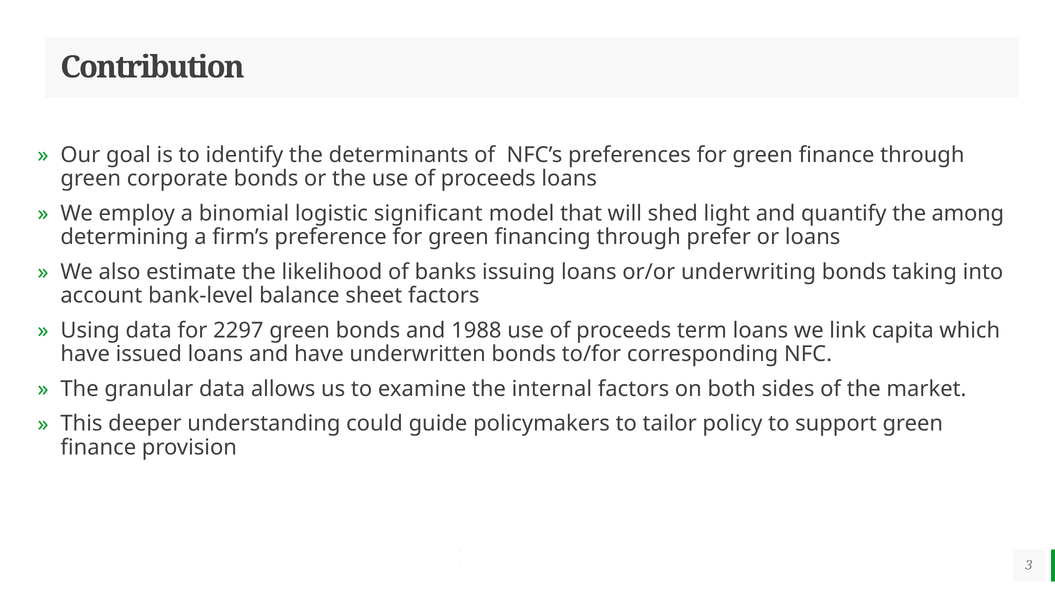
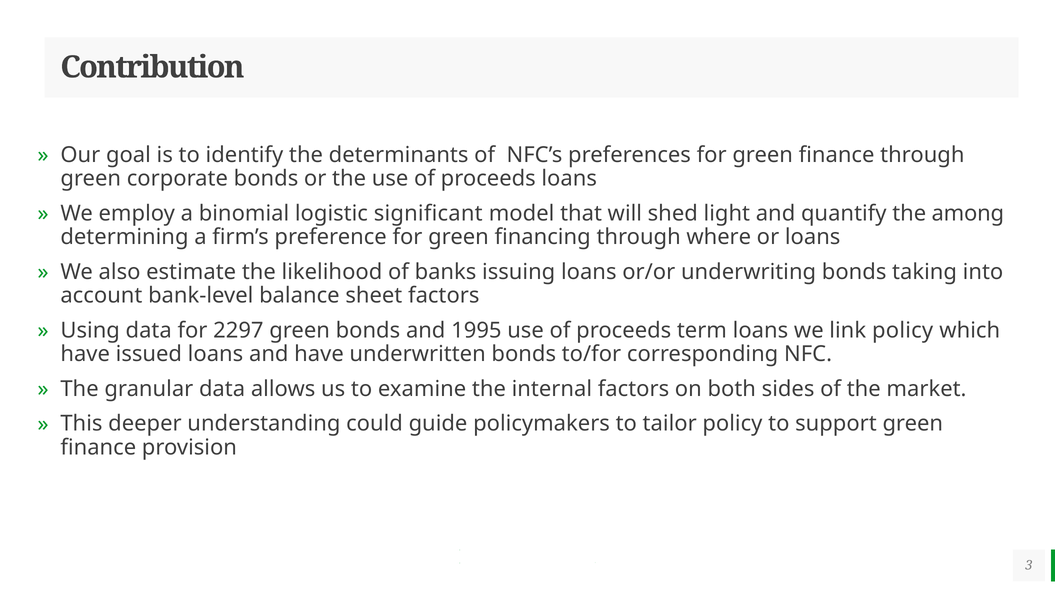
prefer: prefer -> where (719, 237)
1988: 1988 -> 1995 (476, 331)
link capita: capita -> policy (903, 331)
